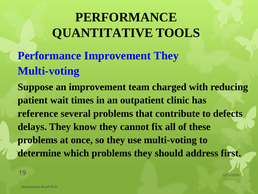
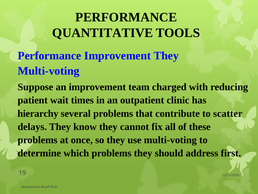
reference: reference -> hierarchy (38, 113)
defects: defects -> scatter (228, 113)
